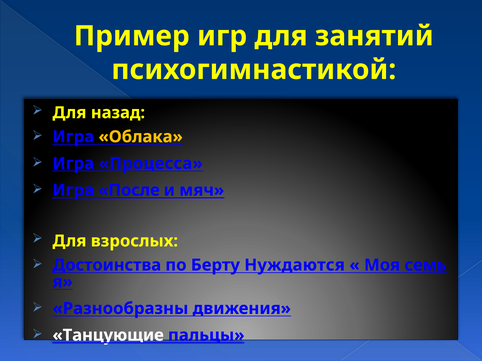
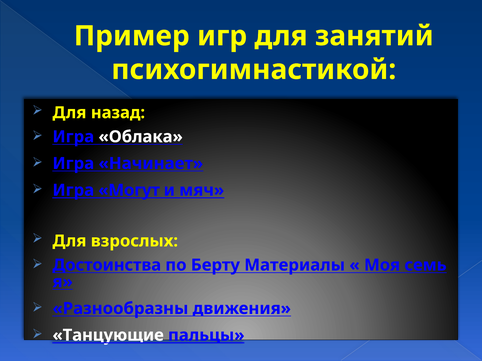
Облака colour: yellow -> white (141, 137)
Процесса: Процесса -> Начинает (151, 164)
После: После -> Могут (129, 190)
Нуждаются: Нуждаются -> Материалы (295, 265)
